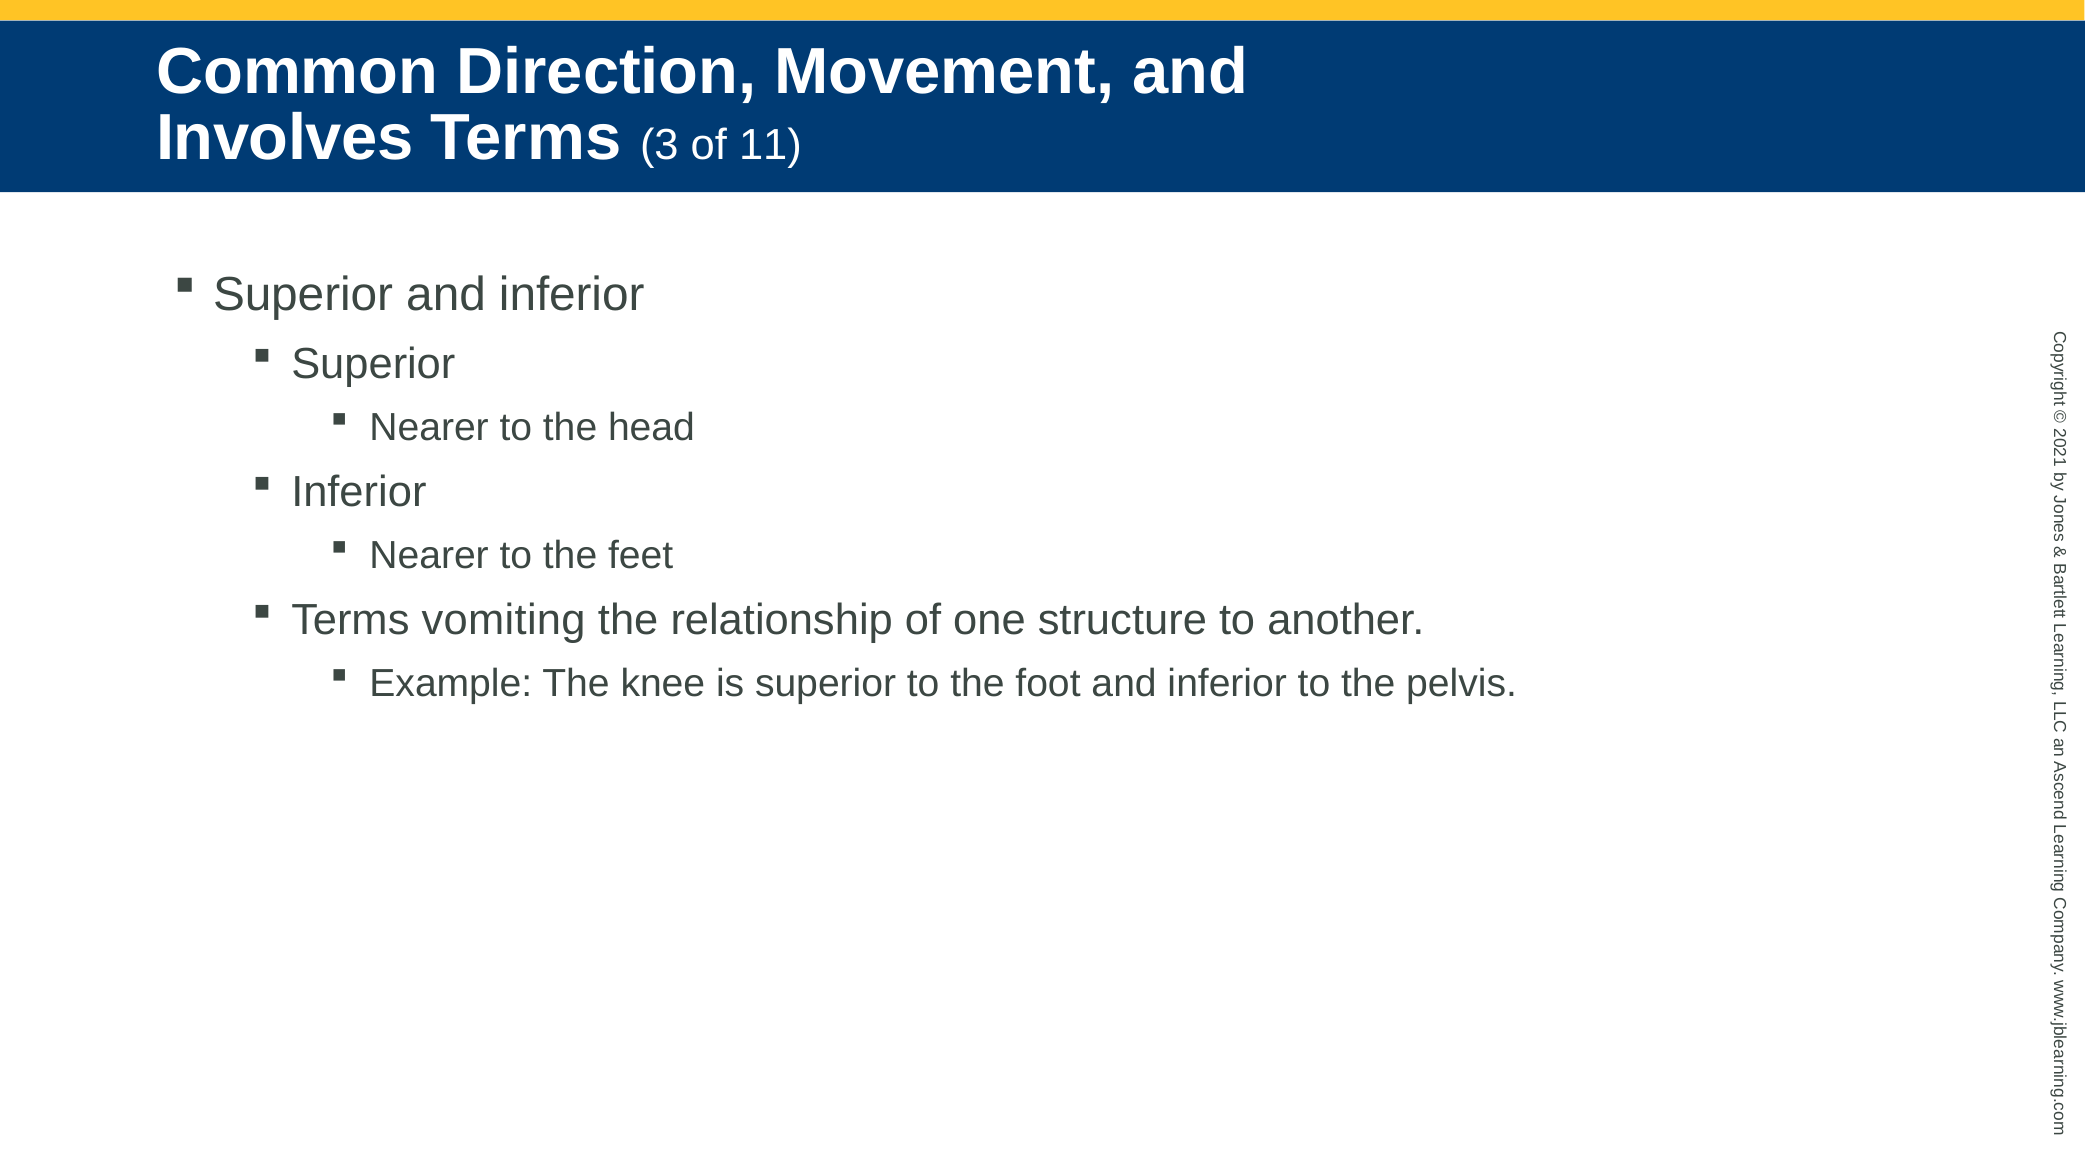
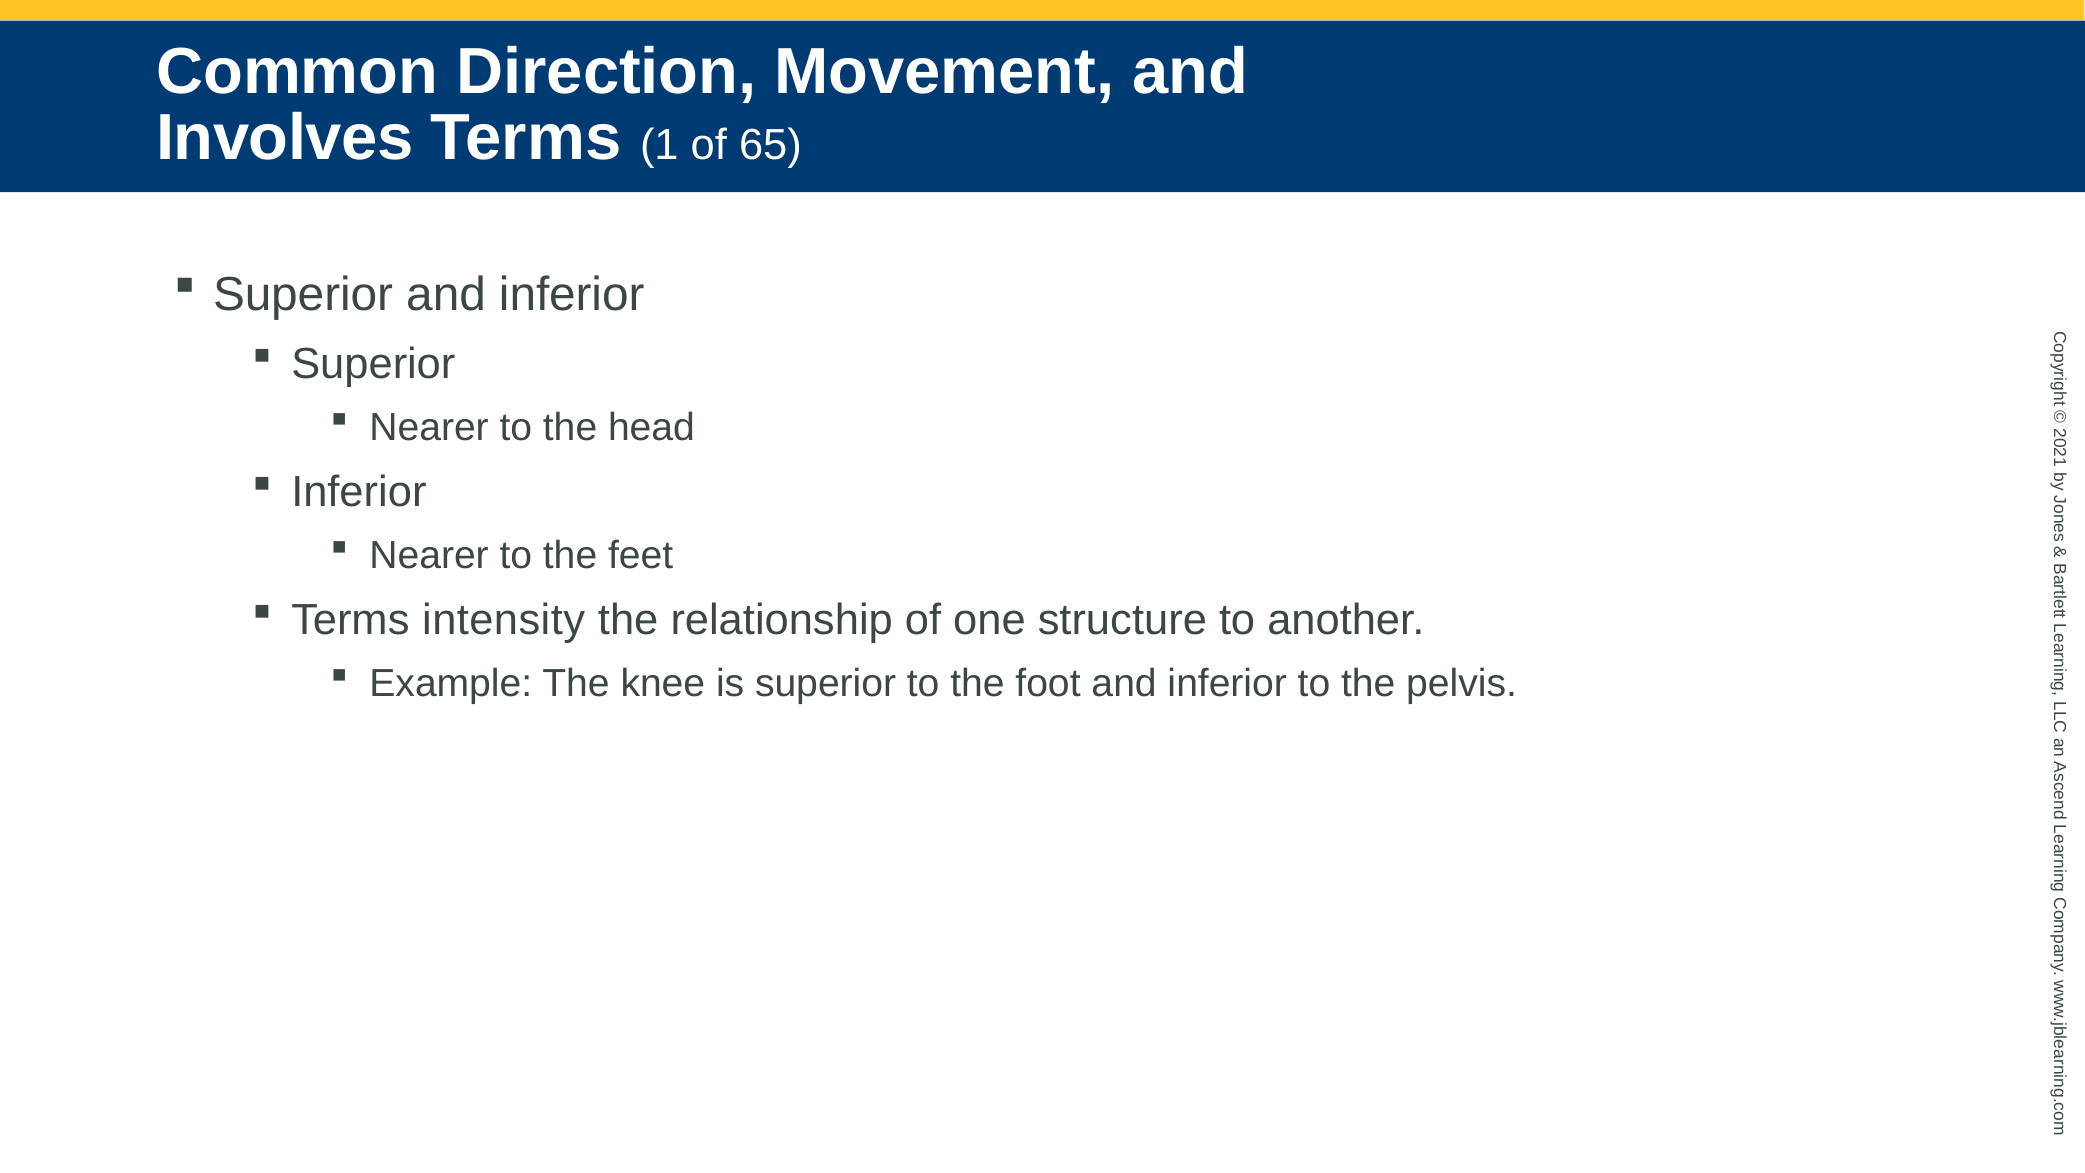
Terms 3: 3 -> 1 (659, 145)
11: 11 -> 65 (770, 145)
vomiting: vomiting -> intensity (504, 620)
